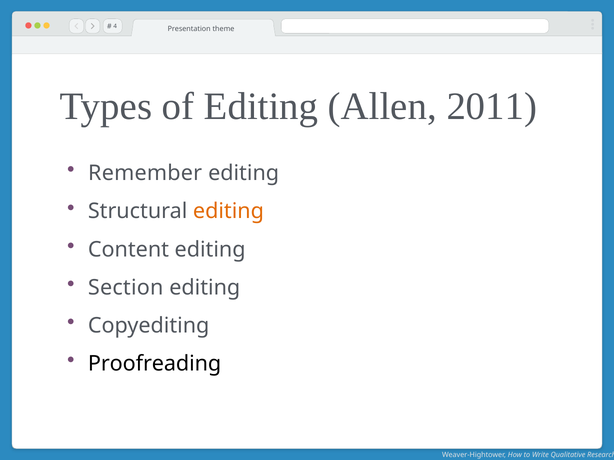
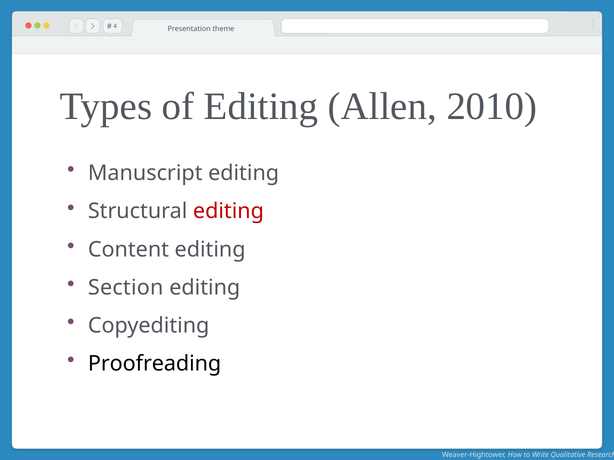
2011: 2011 -> 2010 (492, 106)
Remember: Remember -> Manuscript (145, 174)
editing colour: orange -> red (228, 212)
